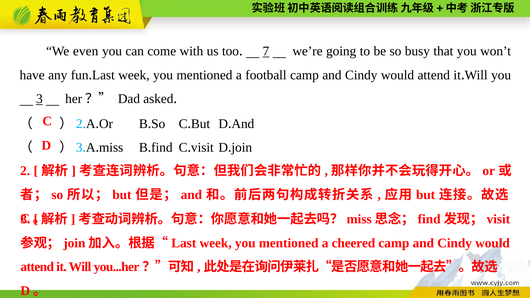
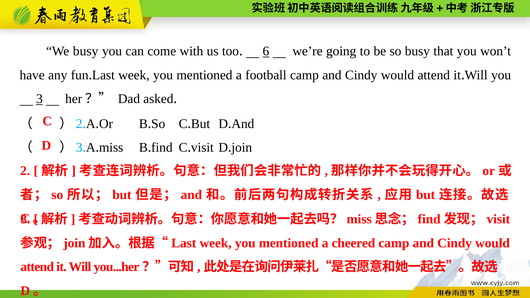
We even: even -> busy (86, 51)
7: 7 -> 6 (266, 51)
